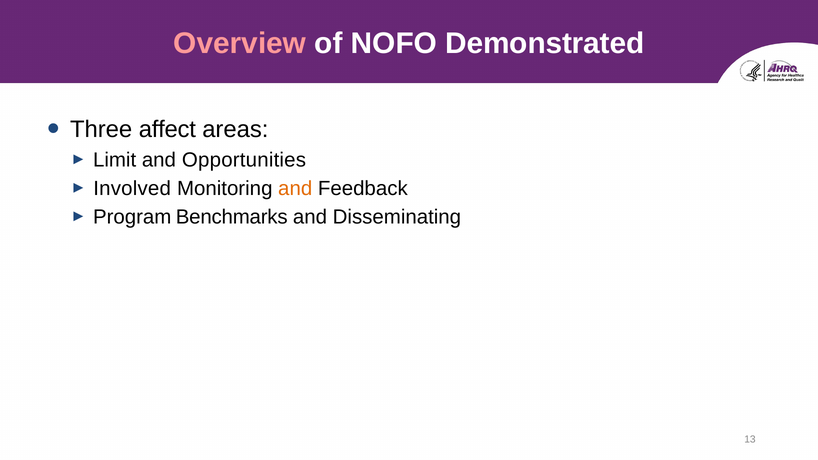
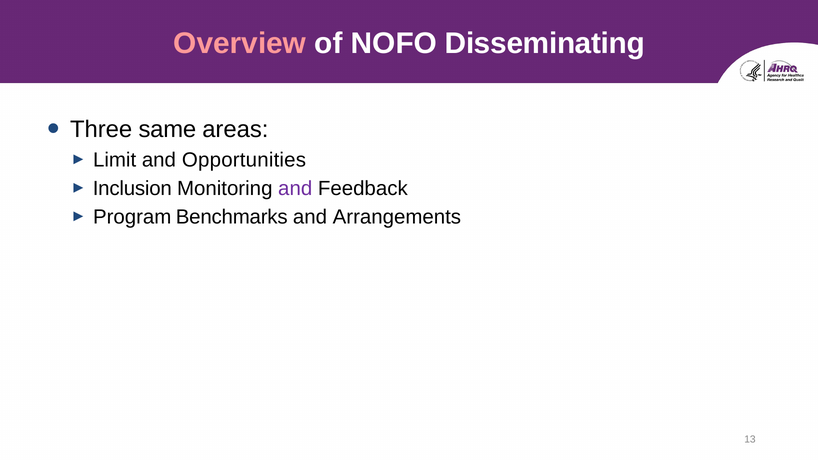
Demonstrated: Demonstrated -> Disseminating (545, 43)
affect: affect -> same (167, 130)
Involved: Involved -> Inclusion (132, 189)
and colour: orange -> purple (295, 189)
Disseminating: Disseminating -> Arrangements (397, 217)
